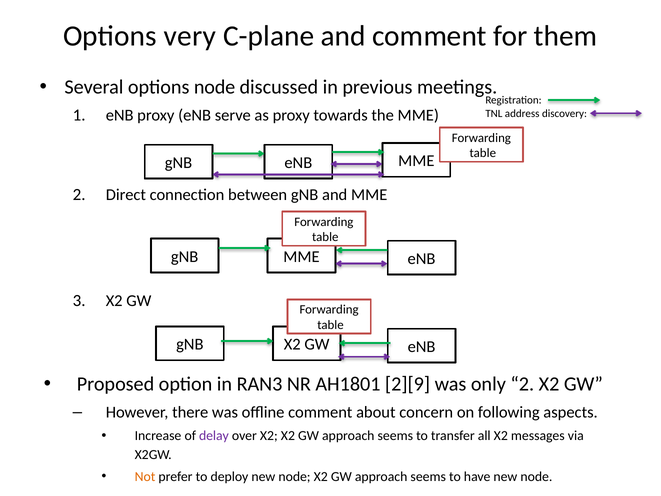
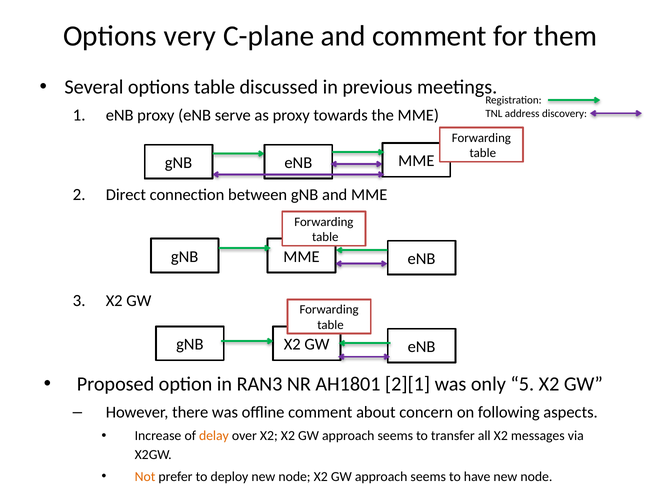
options node: node -> table (215, 87)
2][9: 2][9 -> 2][1 (408, 384)
only 2: 2 -> 5 (522, 384)
delay colour: purple -> orange (214, 436)
